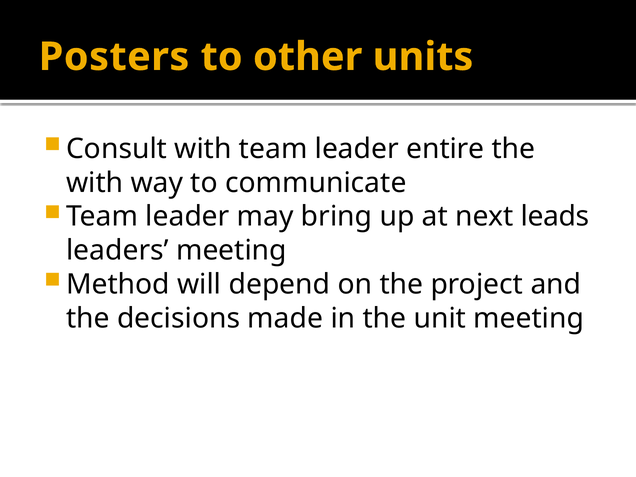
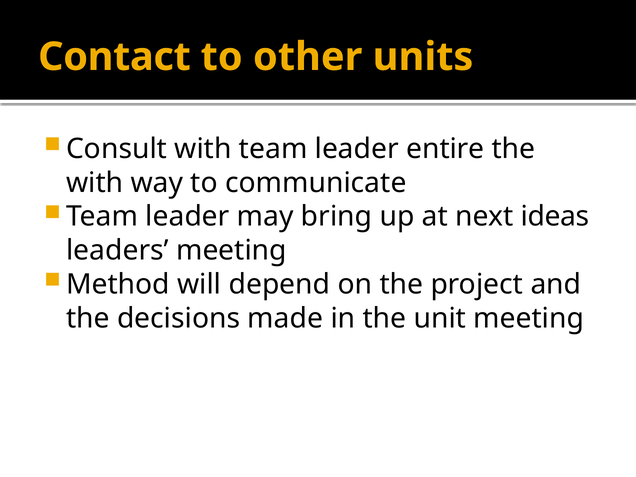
Posters: Posters -> Contact (114, 57)
leads: leads -> ideas (555, 217)
